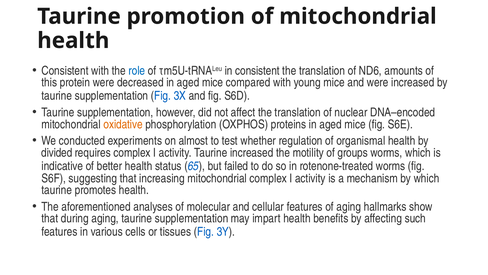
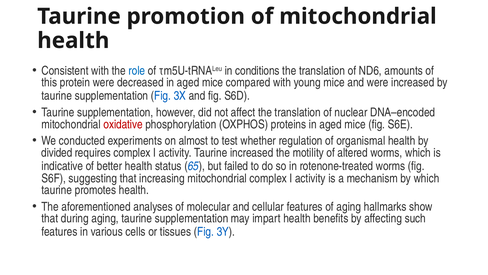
in consistent: consistent -> conditions (257, 71)
oxidative colour: orange -> red (123, 124)
groups: groups -> altered (353, 153)
